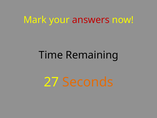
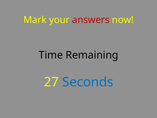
Seconds colour: orange -> blue (88, 82)
